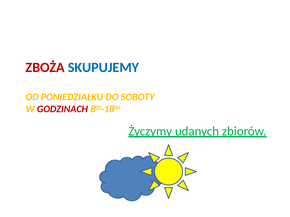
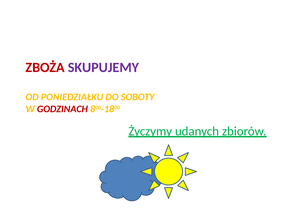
SKUPUJEMY colour: blue -> purple (103, 68)
